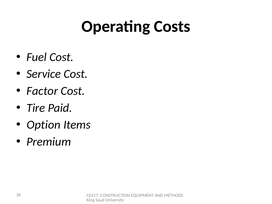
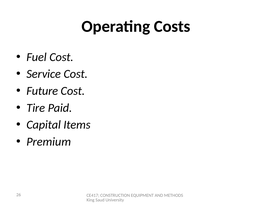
Factor: Factor -> Future (42, 91)
Option: Option -> Capital (44, 125)
